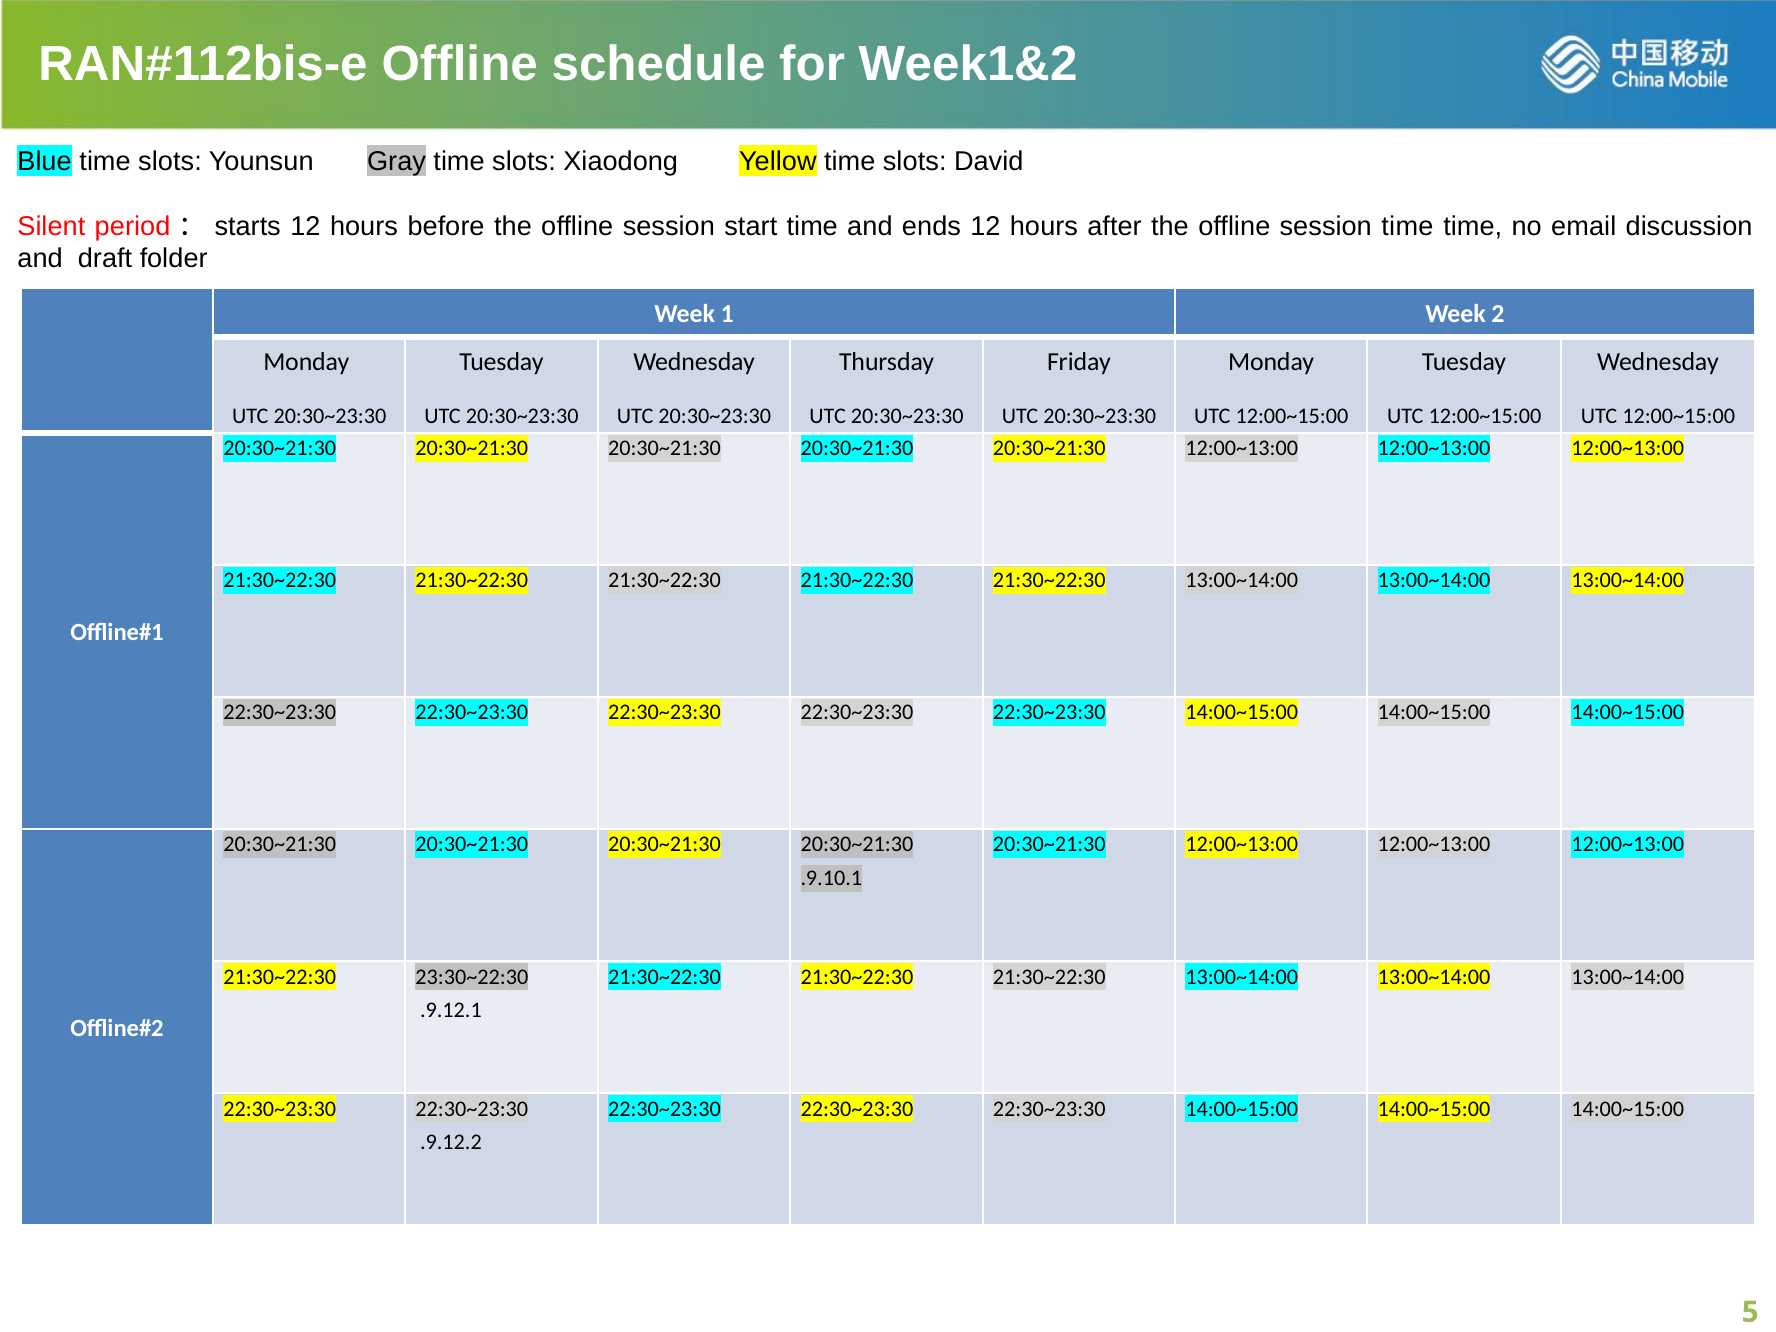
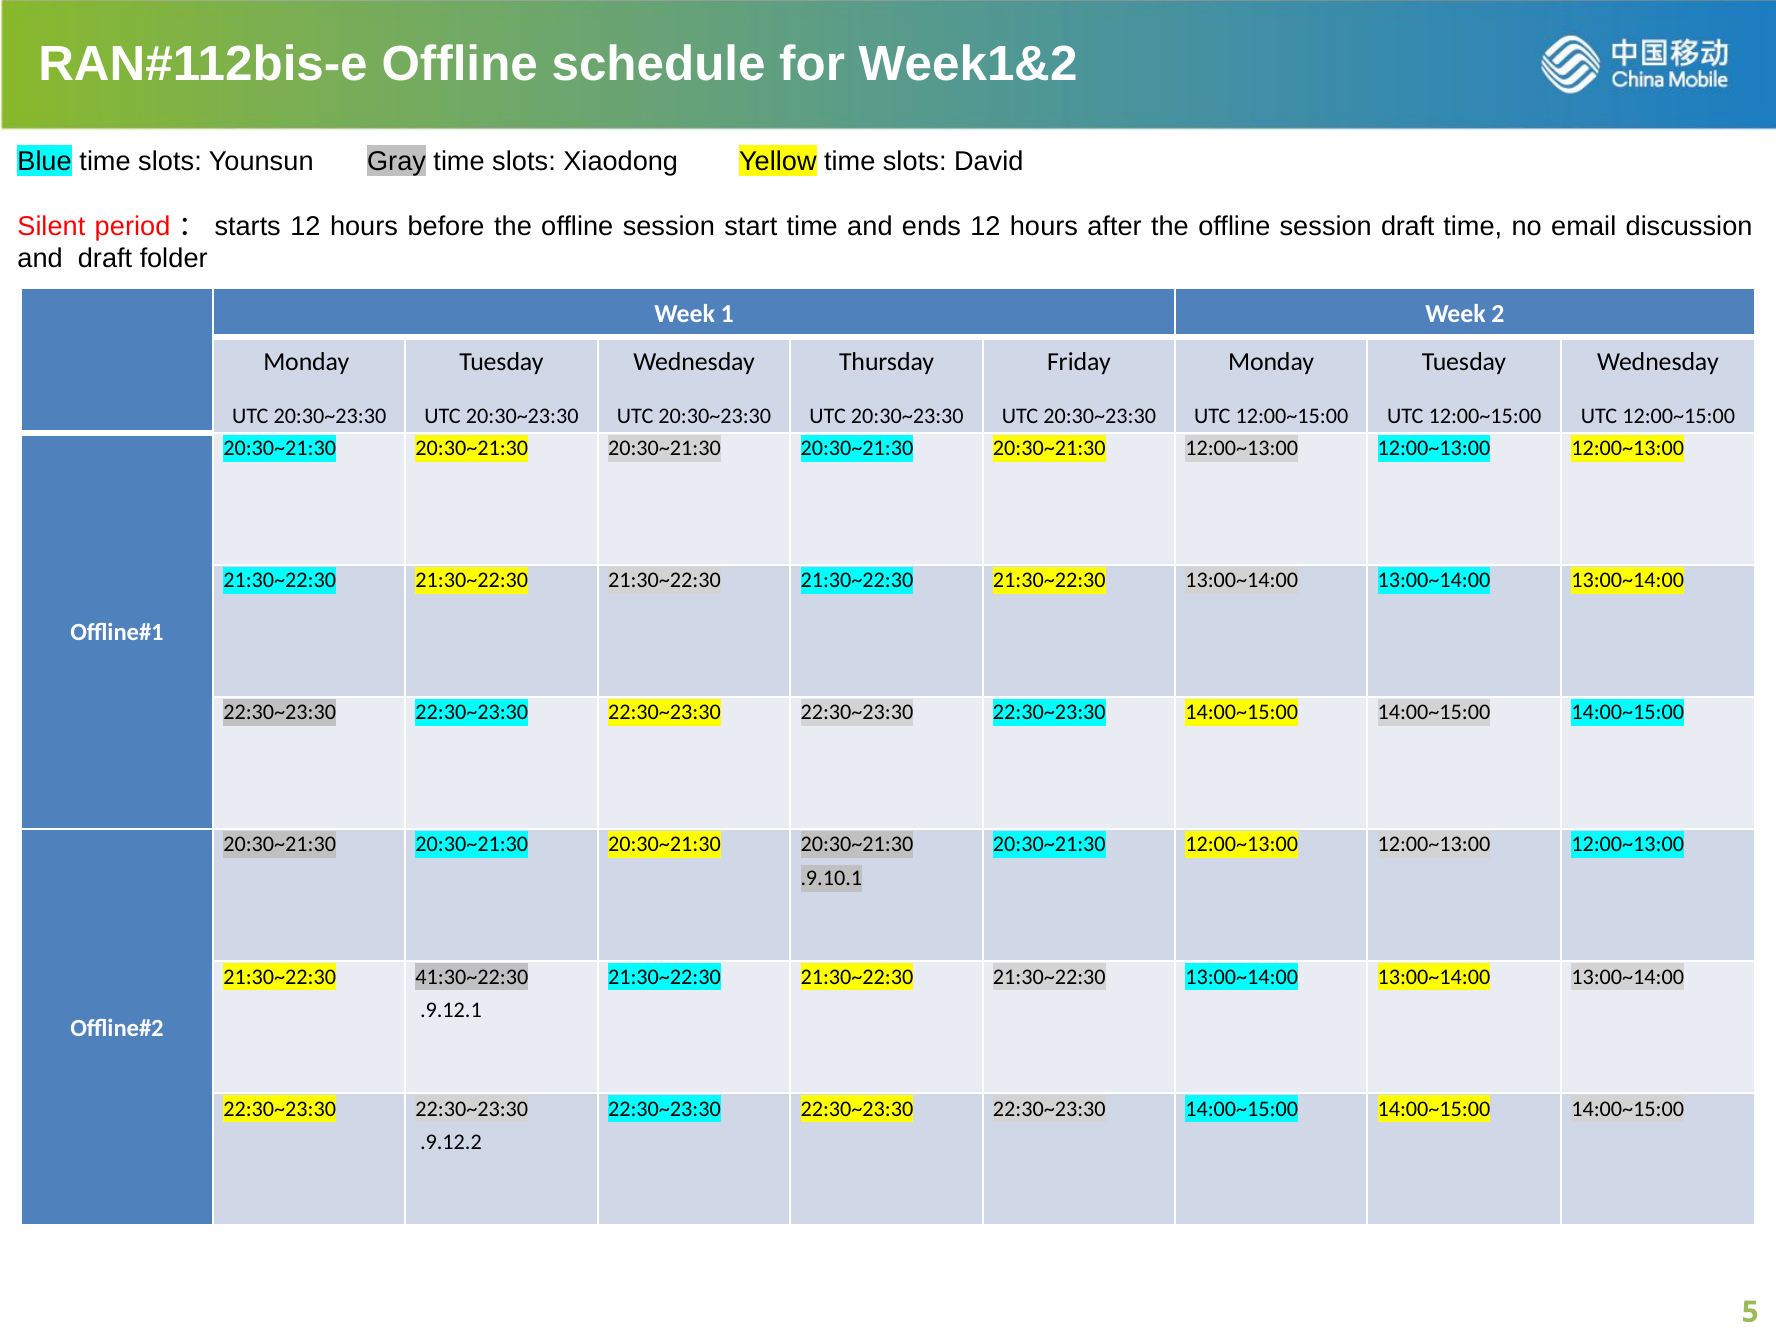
session time: time -> draft (1408, 226)
23:30~22:30: 23:30~22:30 -> 41:30~22:30 (472, 977)
